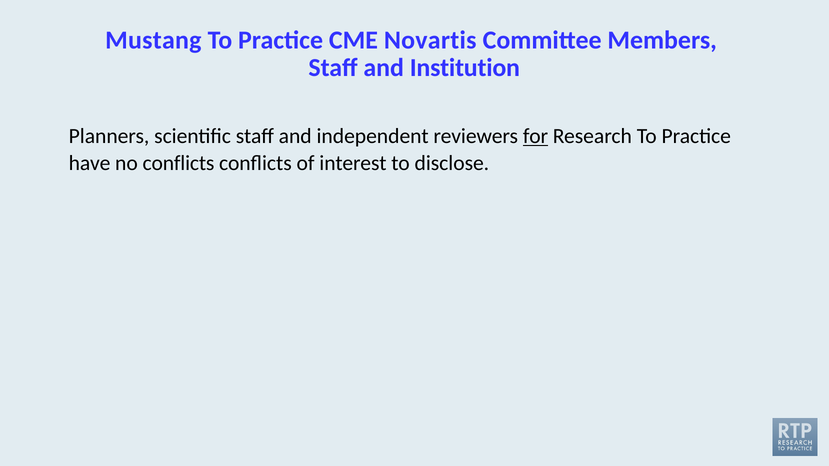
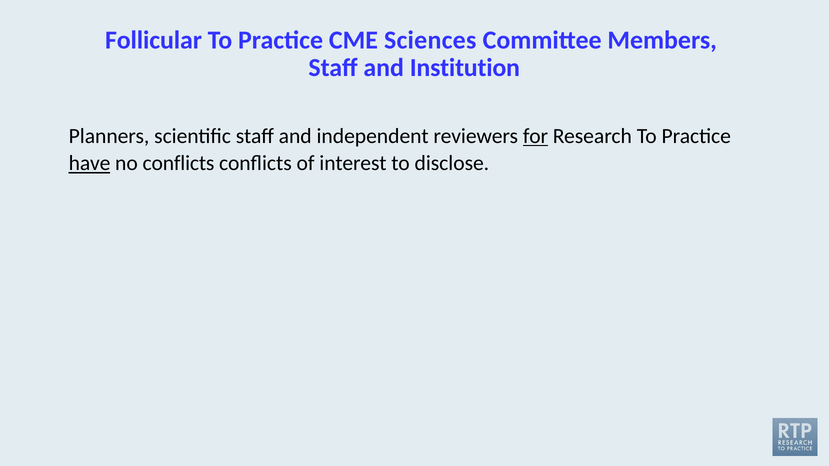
Mustang: Mustang -> Follicular (154, 40)
Novartis: Novartis -> Sciences (430, 40)
have underline: none -> present (90, 163)
